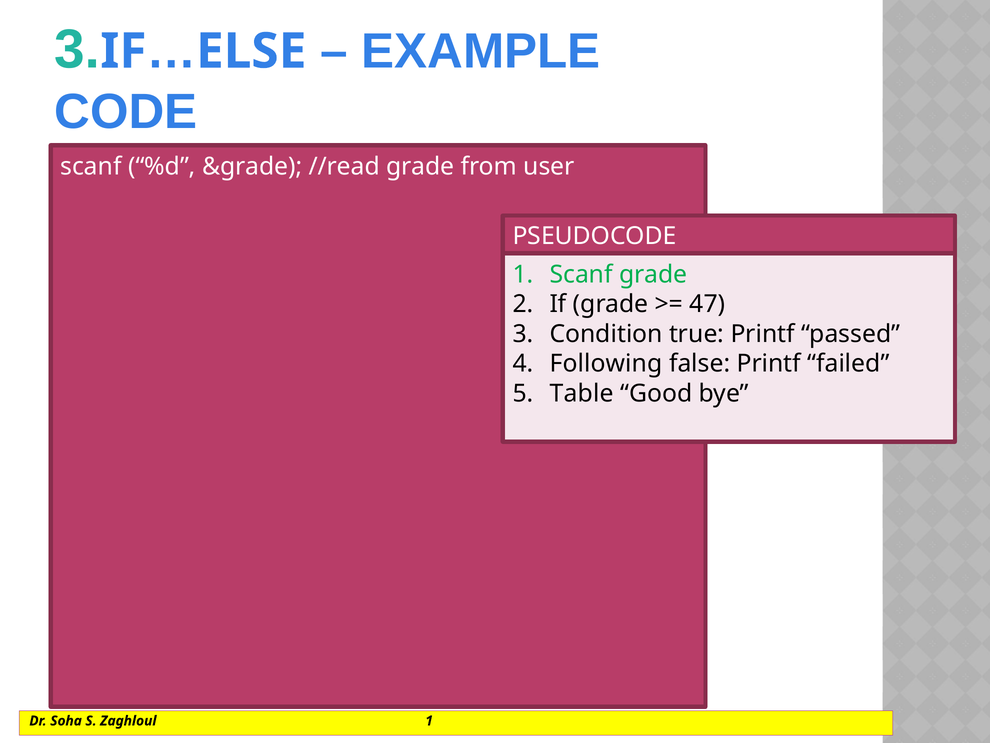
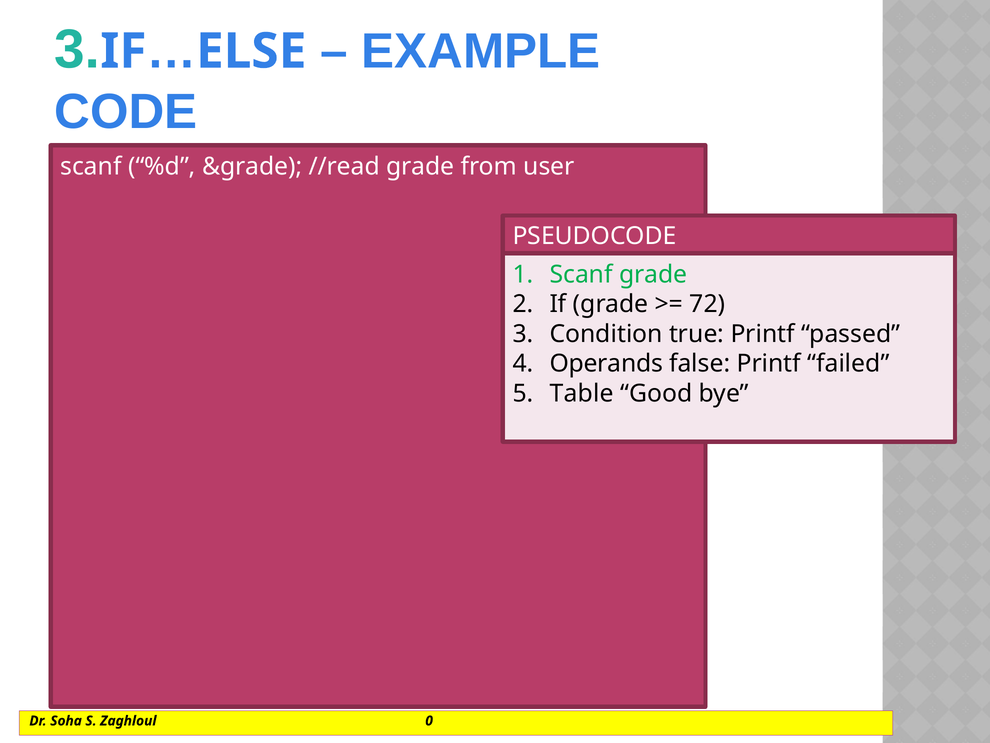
47: 47 -> 72 (707, 304)
Following: Following -> Operands (606, 364)
Zaghloul 1: 1 -> 0 (429, 720)
